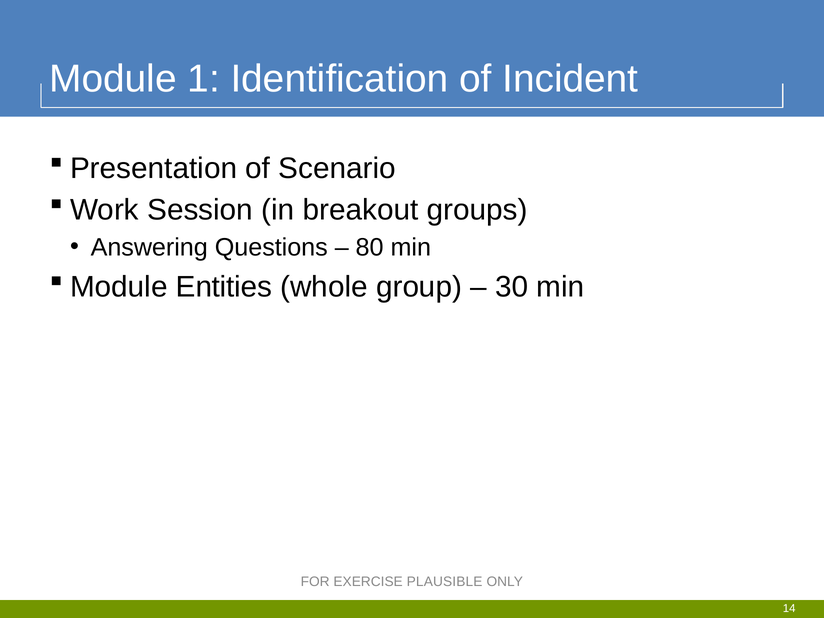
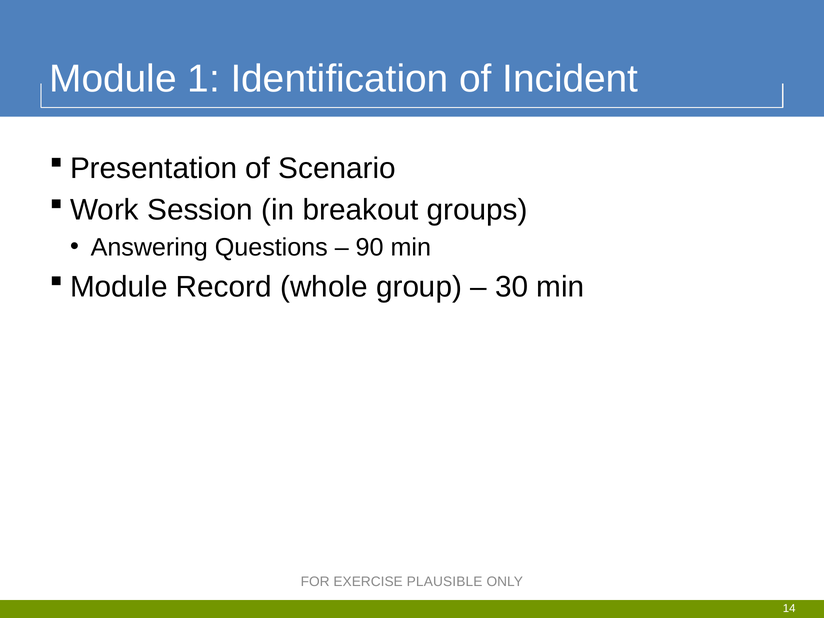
80: 80 -> 90 (370, 248)
Entities: Entities -> Record (224, 287)
